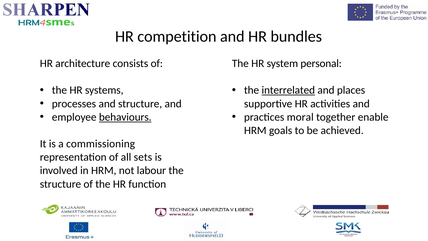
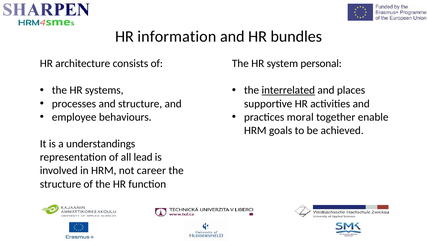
competition: competition -> information (177, 37)
behaviours underline: present -> none (125, 117)
commissioning: commissioning -> understandings (101, 144)
sets: sets -> lead (143, 157)
labour: labour -> career (151, 170)
